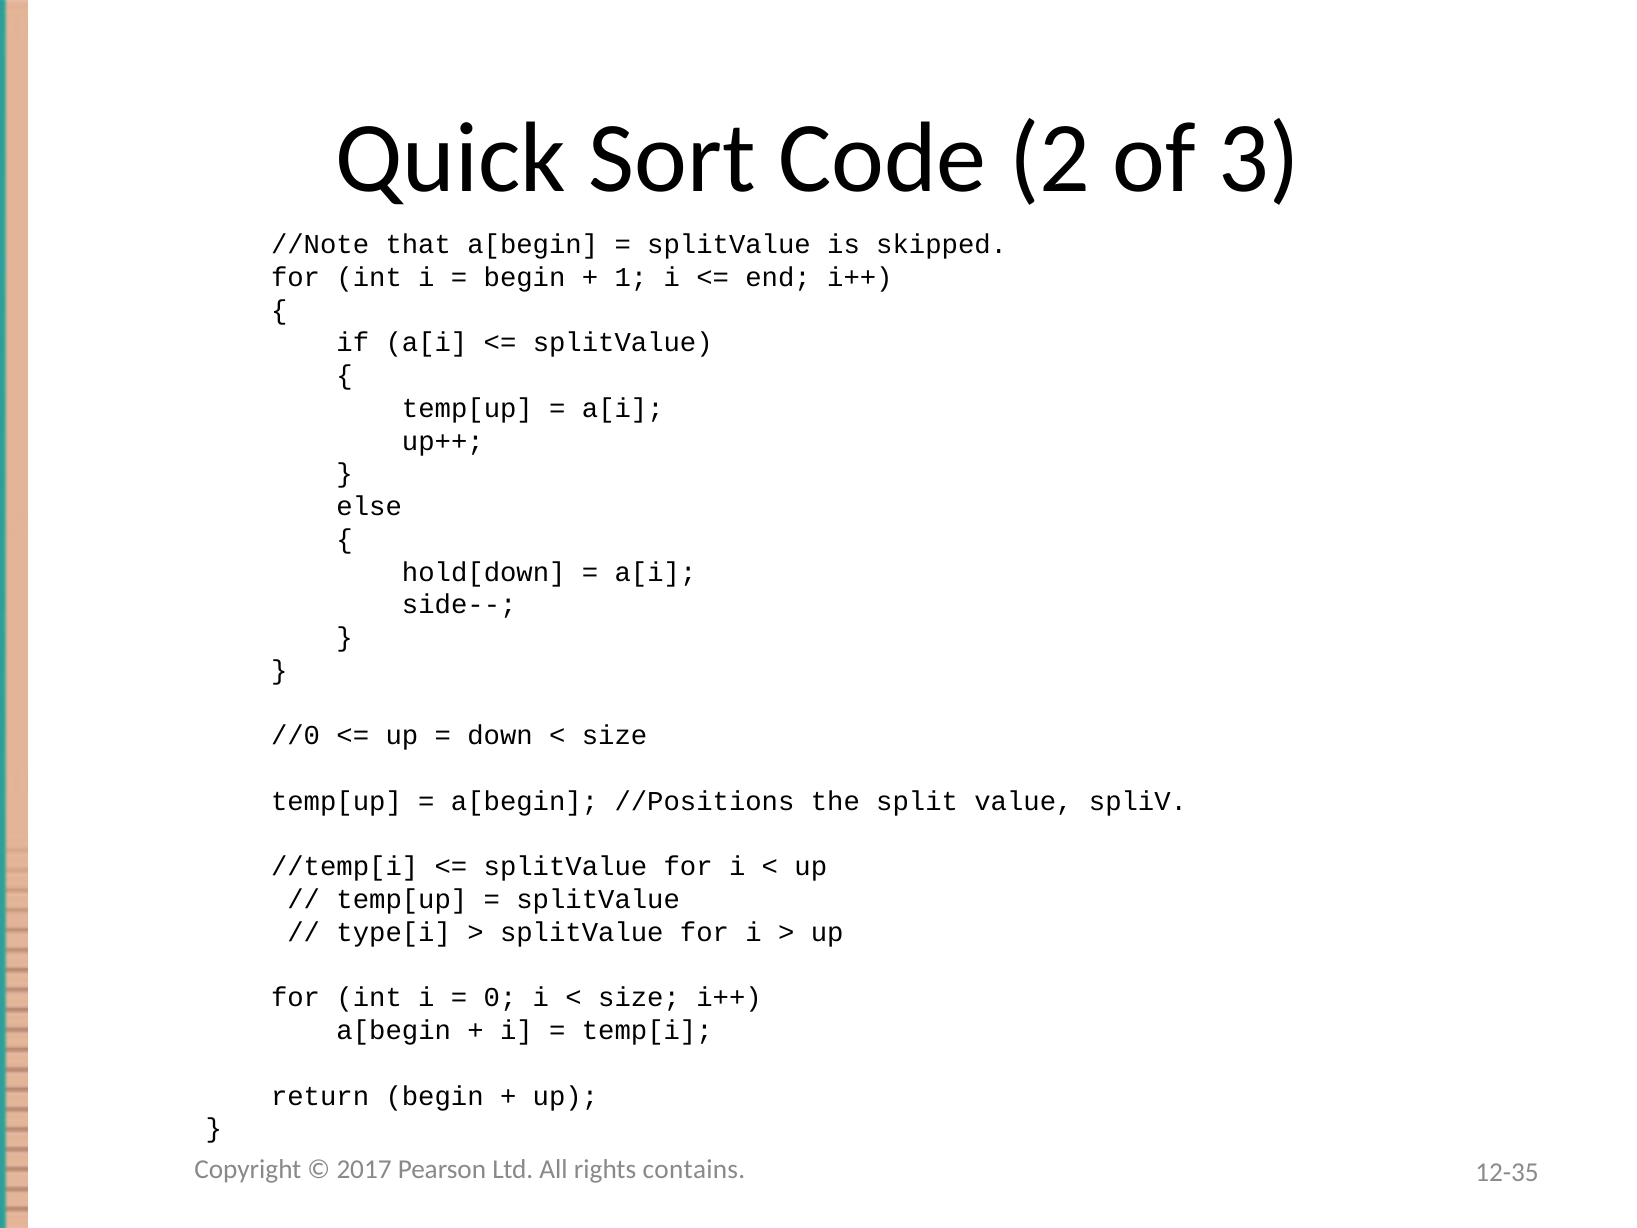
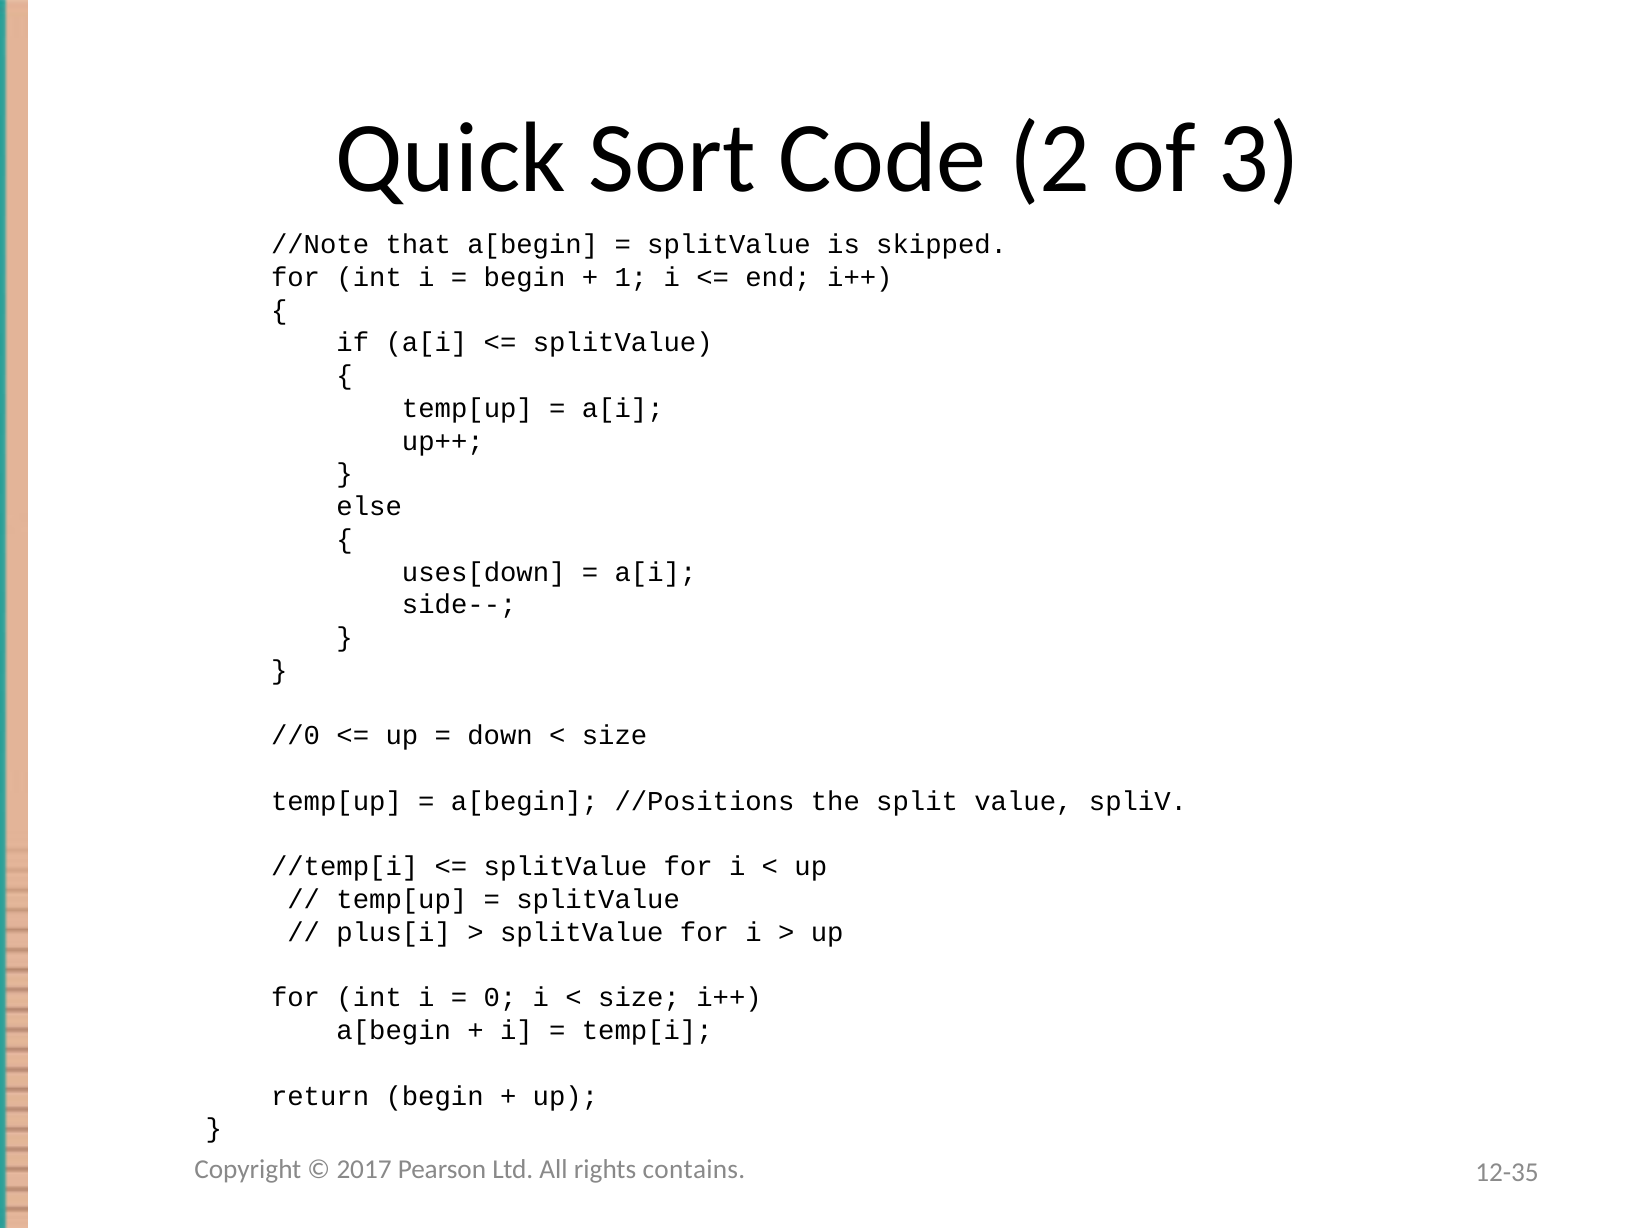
hold[down: hold[down -> uses[down (484, 572)
type[i: type[i -> plus[i (394, 932)
